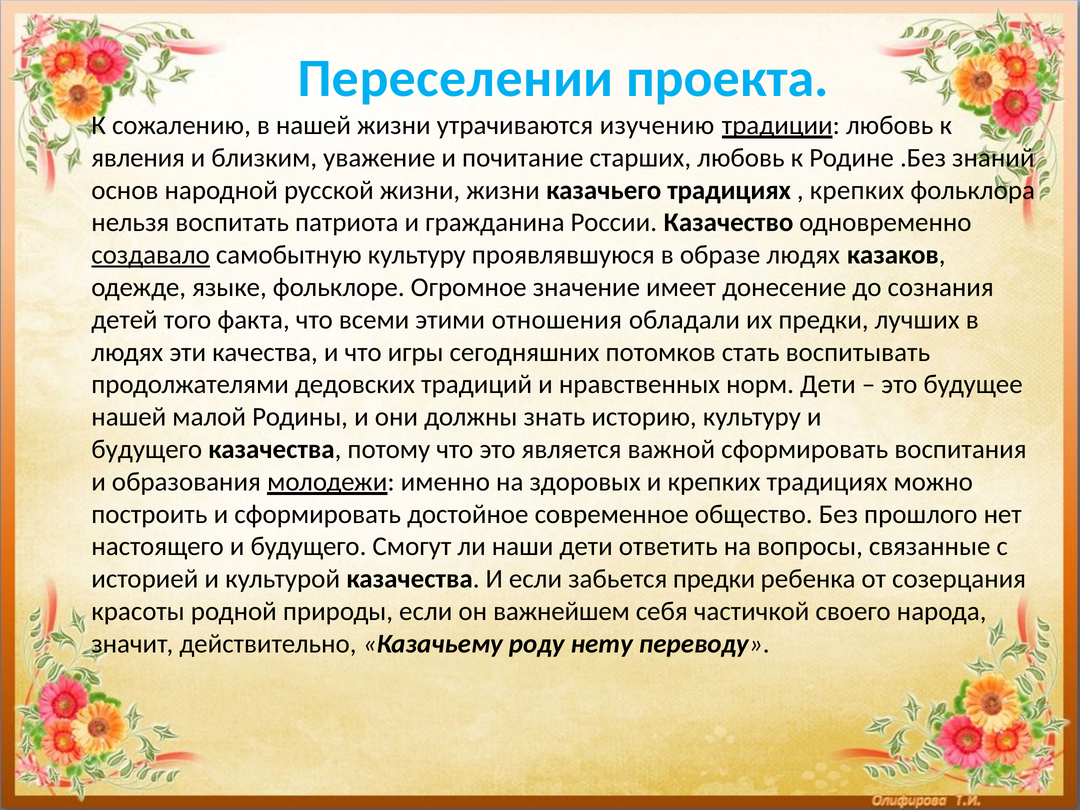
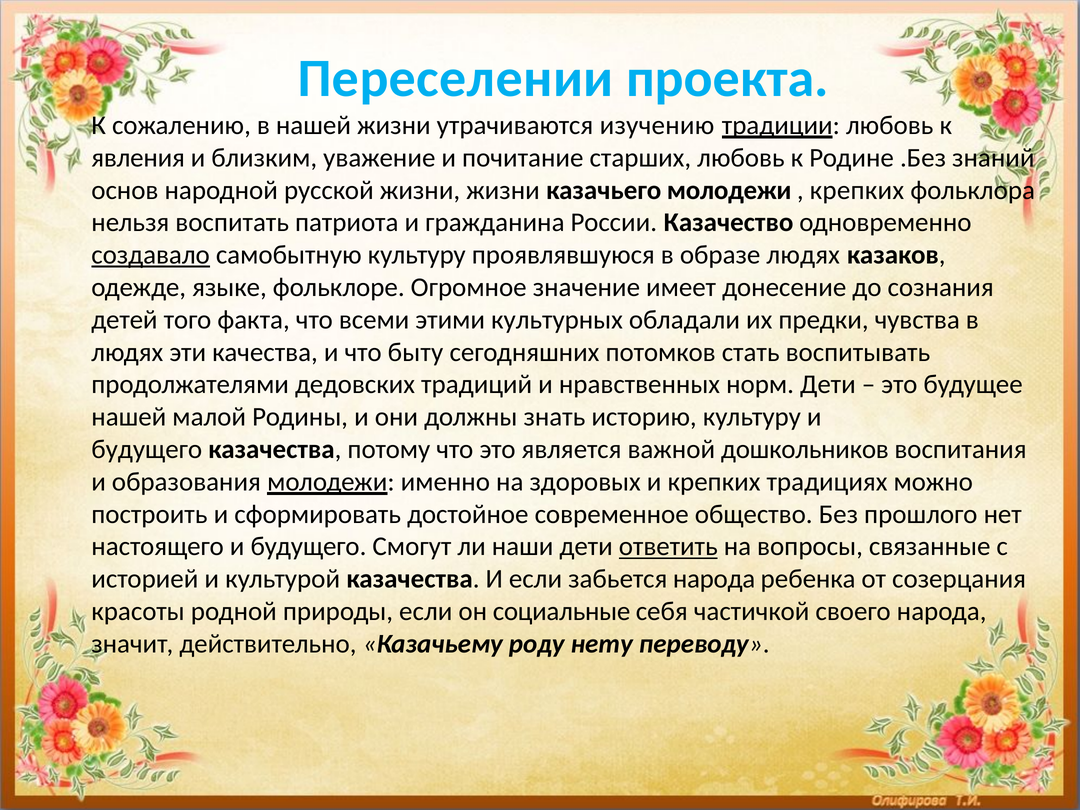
казачьего традициях: традициях -> молодежи (729, 190)
отношения: отношения -> культурных (557, 320)
лучших: лучших -> чувства (917, 320)
игры: игры -> быту (416, 352)
важной сформировать: сформировать -> дошкольников (805, 449)
ответить underline: none -> present (668, 547)
забьется предки: предки -> народа (714, 579)
важнейшем: важнейшем -> социальные (562, 611)
